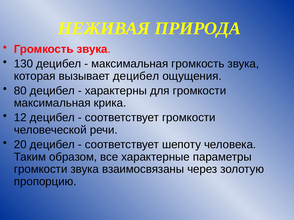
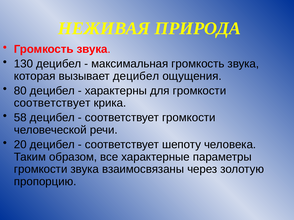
максимальная: максимальная -> соответствует (52, 103)
12: 12 -> 58 (20, 118)
